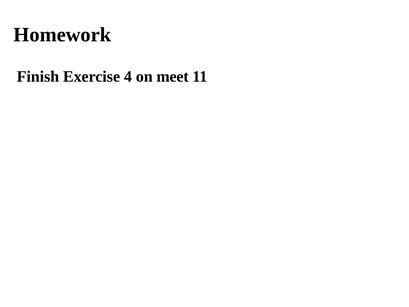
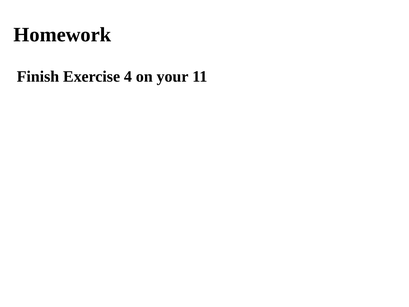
meet: meet -> your (172, 77)
